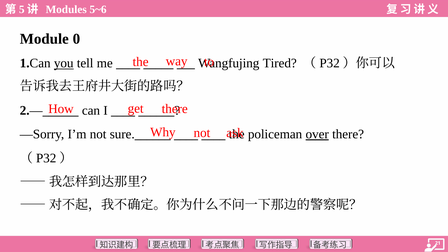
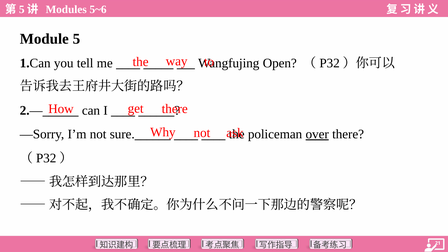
0: 0 -> 5 (76, 39)
you underline: present -> none (64, 63)
Tired: Tired -> Open (280, 63)
